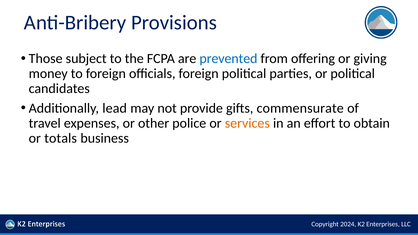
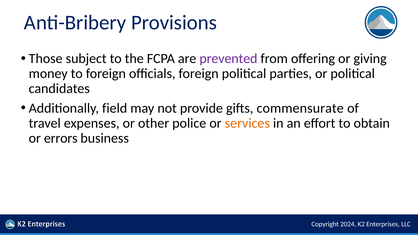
prevented colour: blue -> purple (228, 59)
lead: lead -> field (115, 108)
totals: totals -> errors (61, 138)
